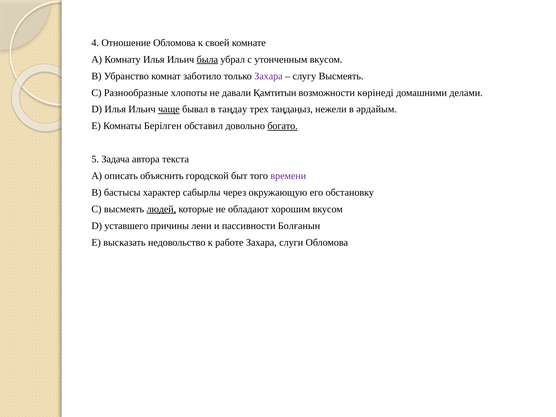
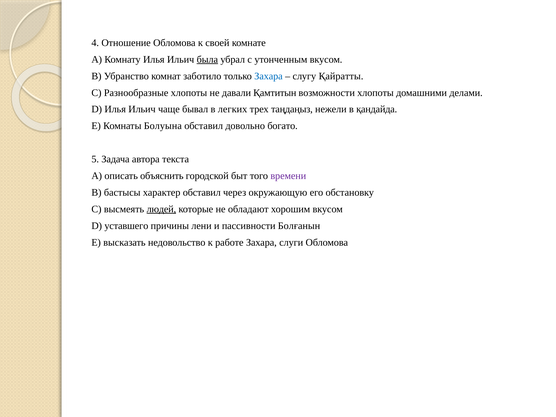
Захара colour: purple -> blue (268, 76)
слугу Высмеять: Высмеять -> Қайратты (341, 76)
возможности көрінеді: көрінеді -> хлопоты (376, 93)
чаще underline: present -> none (169, 109)
таңдау: таңдау -> легких (233, 109)
әрдайым: әрдайым -> қандайда (377, 109)
Берілген: Берілген -> Болуына (163, 126)
богато underline: present -> none (283, 126)
характер сабырлы: сабырлы -> обставил (202, 193)
